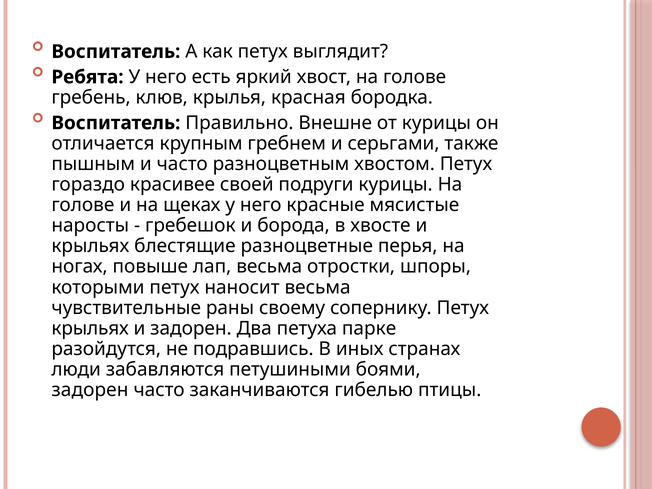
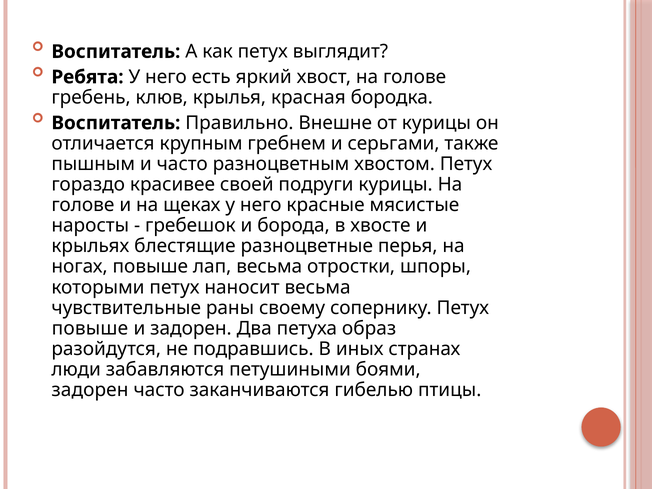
крыльях: крыльях -> повыше (90, 328)
парке: парке -> образ (369, 328)
